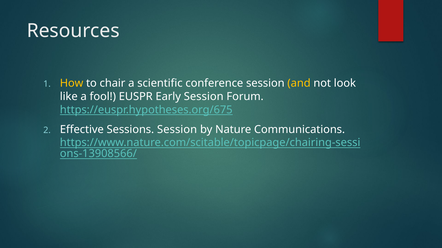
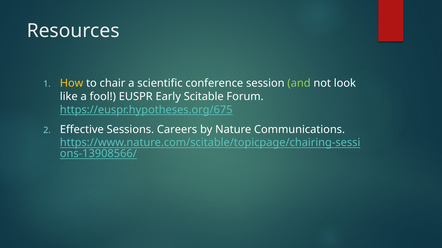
and colour: yellow -> light green (299, 83)
Early Session: Session -> Scitable (204, 97)
Sessions Session: Session -> Careers (177, 130)
